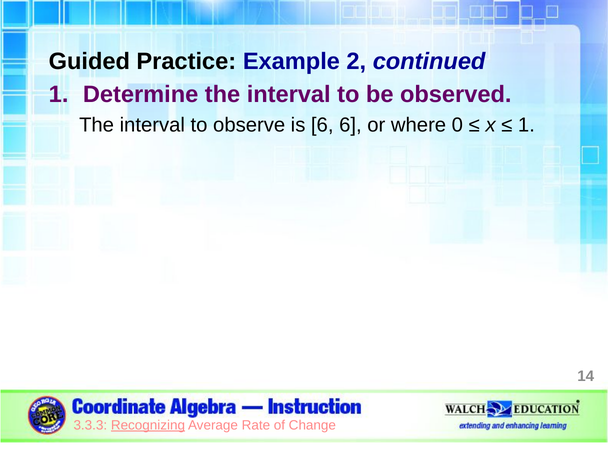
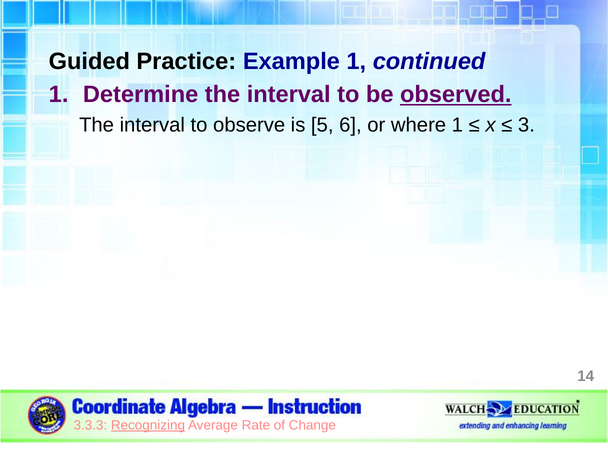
Example 2: 2 -> 1 (356, 62)
observed underline: none -> present (456, 95)
is 6: 6 -> 5 (322, 125)
where 0: 0 -> 1 (457, 125)
1: 1 -> 3 (526, 125)
